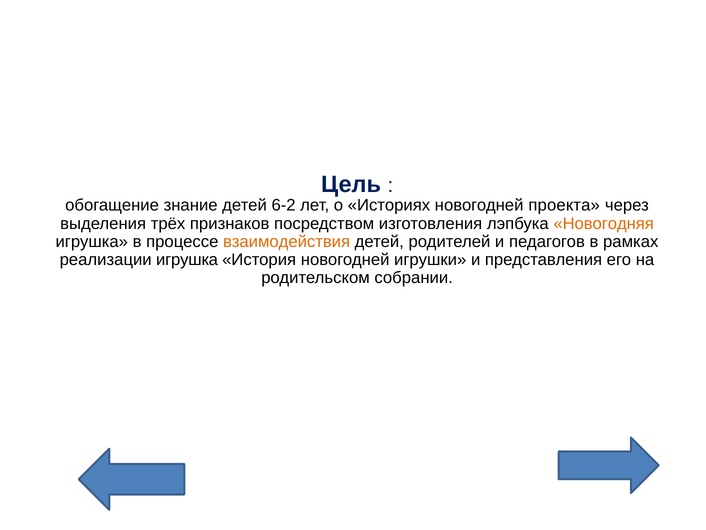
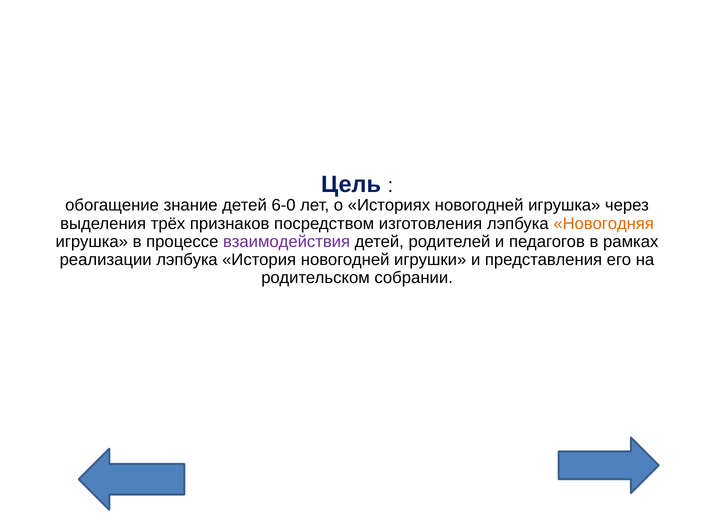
6-2: 6-2 -> 6-0 (284, 205)
новогодней проекта: проекта -> игрушка (564, 205)
взаимодействия colour: orange -> purple (287, 241)
реализации игрушка: игрушка -> лэпбука (187, 259)
